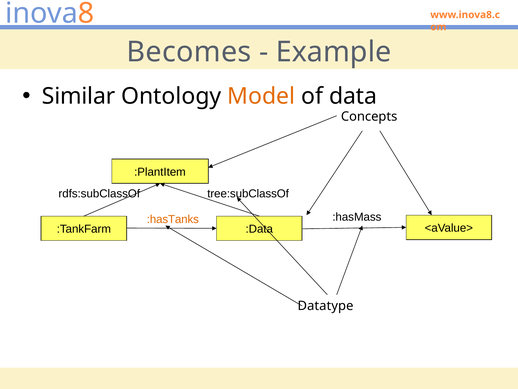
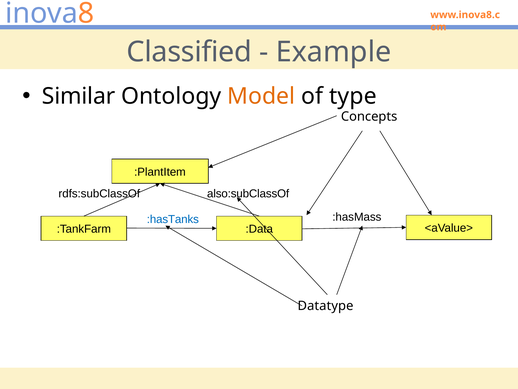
Becomes: Becomes -> Classified (189, 52)
data: data -> type (353, 96)
tree:subClassOf: tree:subClassOf -> also:subClassOf (248, 193)
:hasTanks colour: orange -> blue (173, 219)
